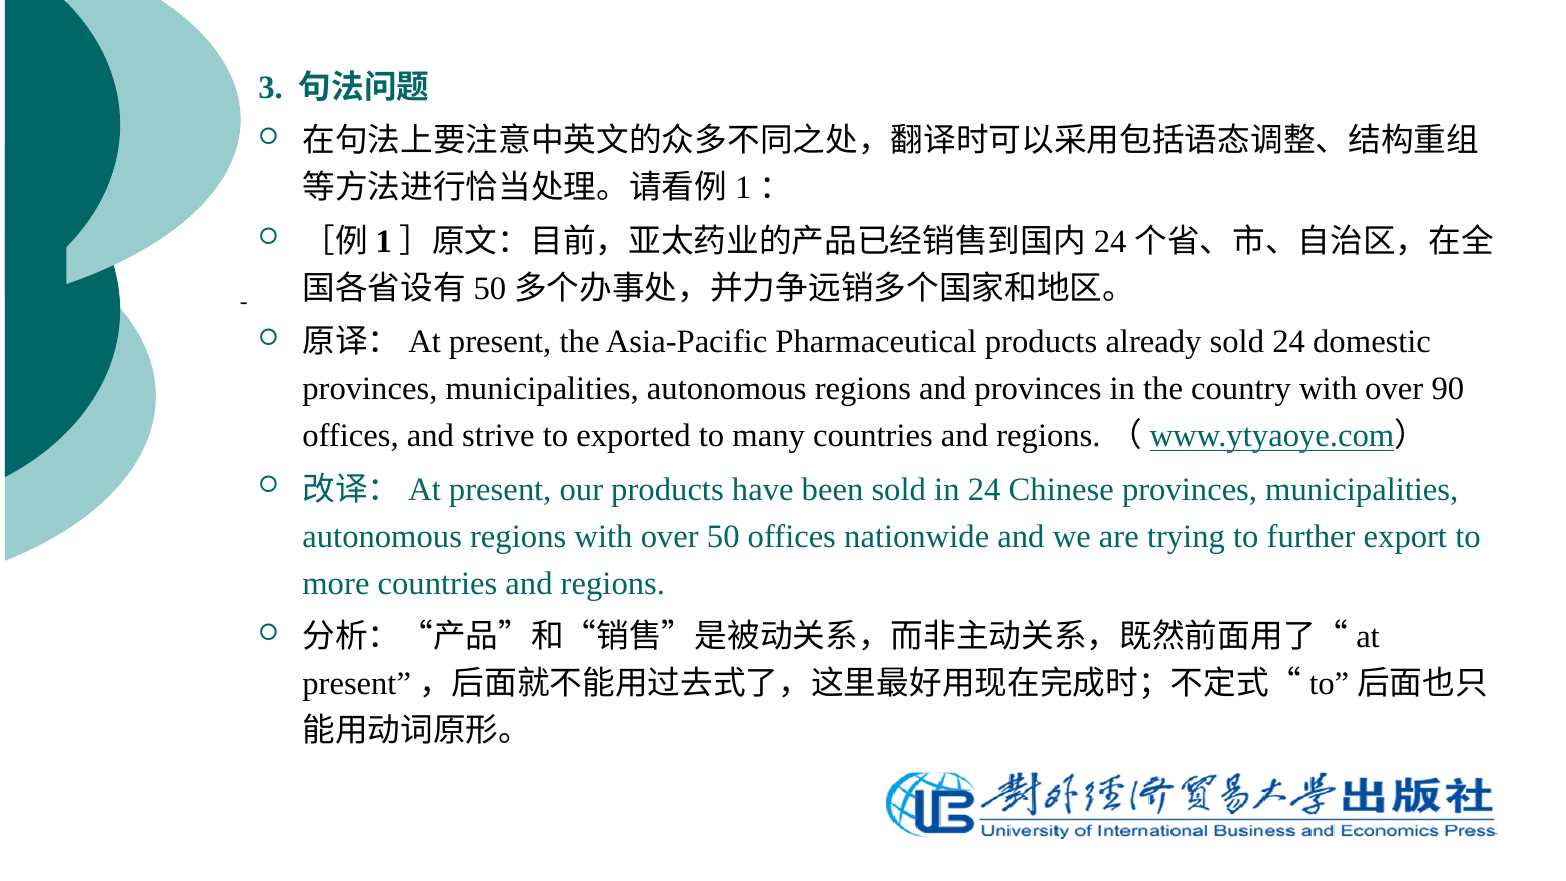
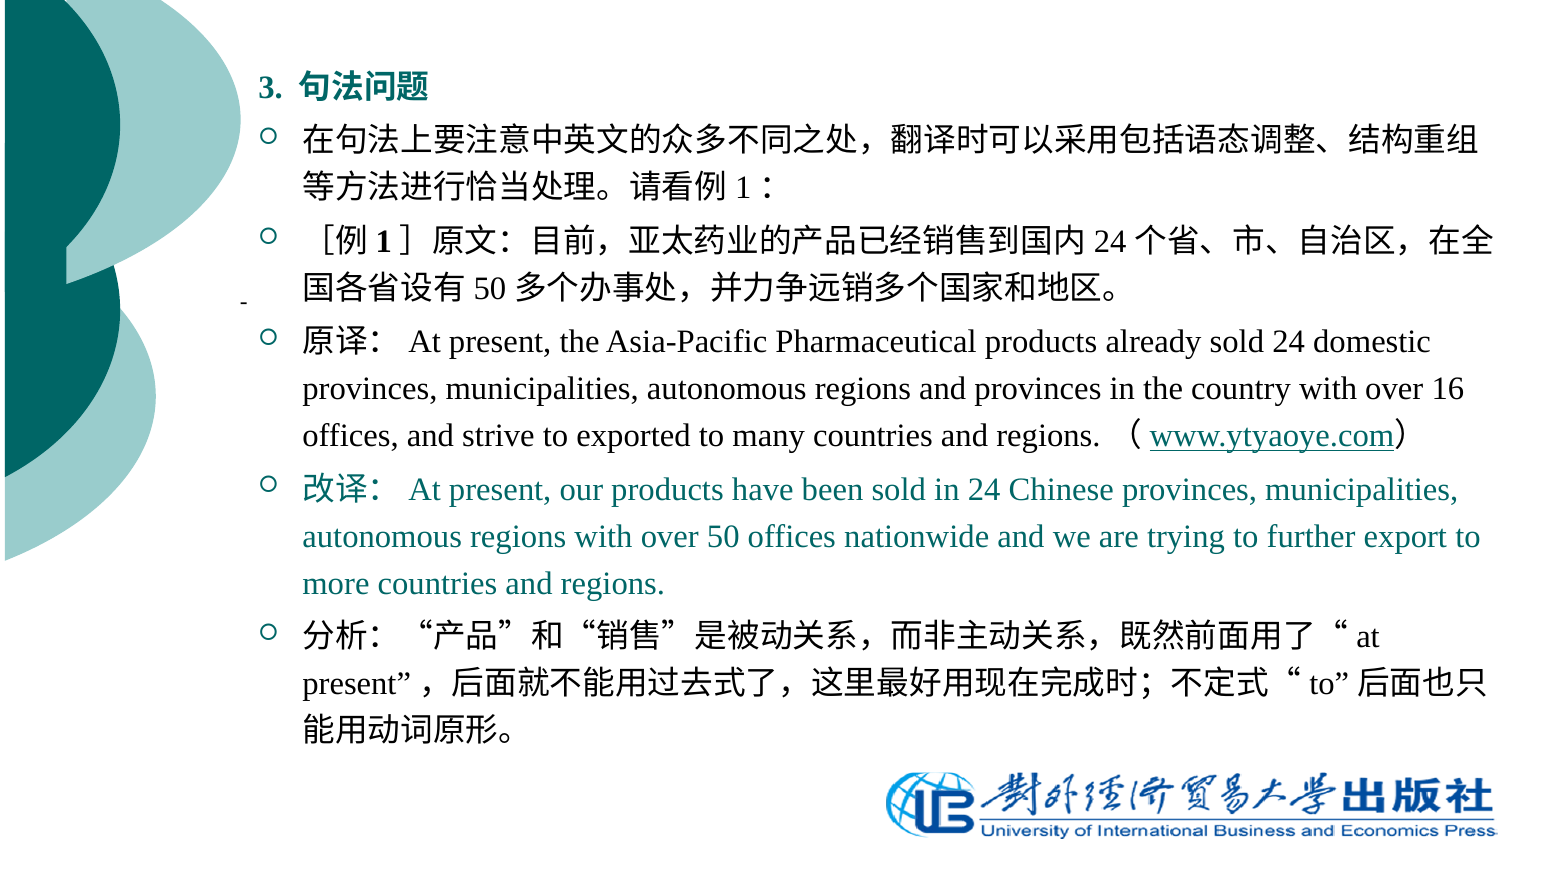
90: 90 -> 16 (1448, 389)
